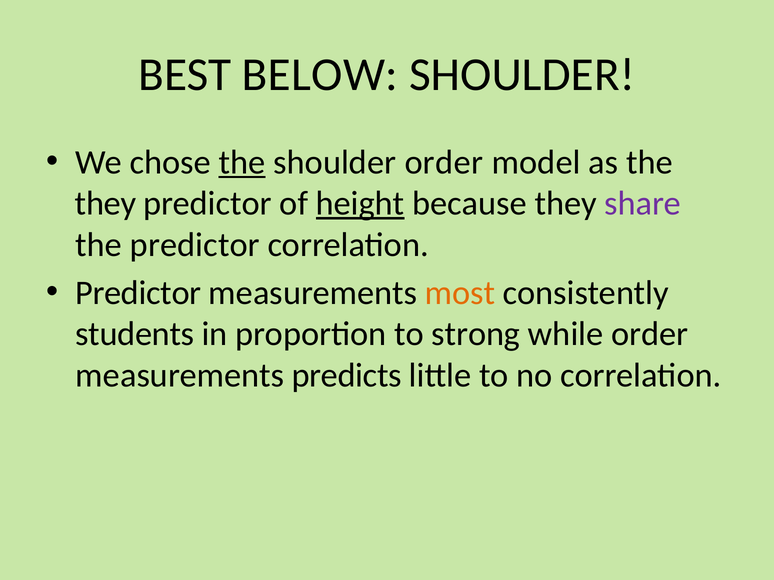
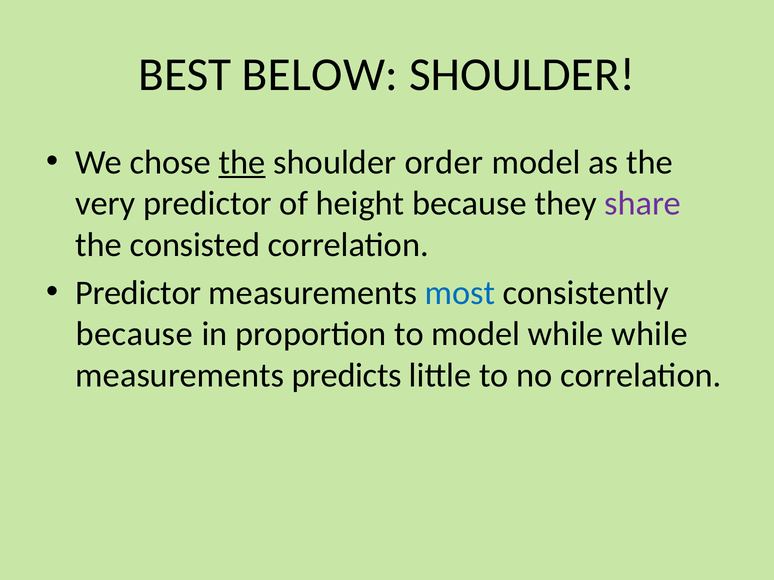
they: they -> very (105, 204)
height underline: present -> none (360, 204)
the predictor: predictor -> consisted (195, 245)
most colour: orange -> blue (460, 293)
students: students -> because (134, 334)
to strong: strong -> model (476, 334)
while order: order -> while (650, 334)
